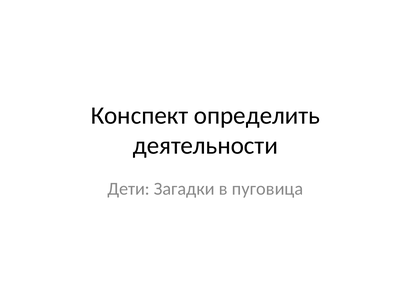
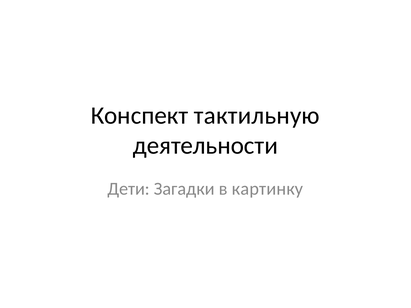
определить: определить -> тактильную (257, 115)
пуговица: пуговица -> картинку (268, 189)
